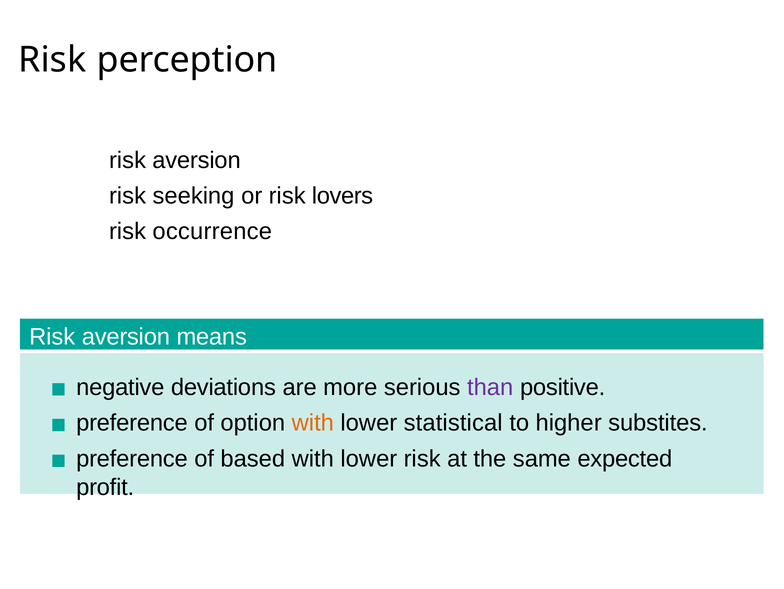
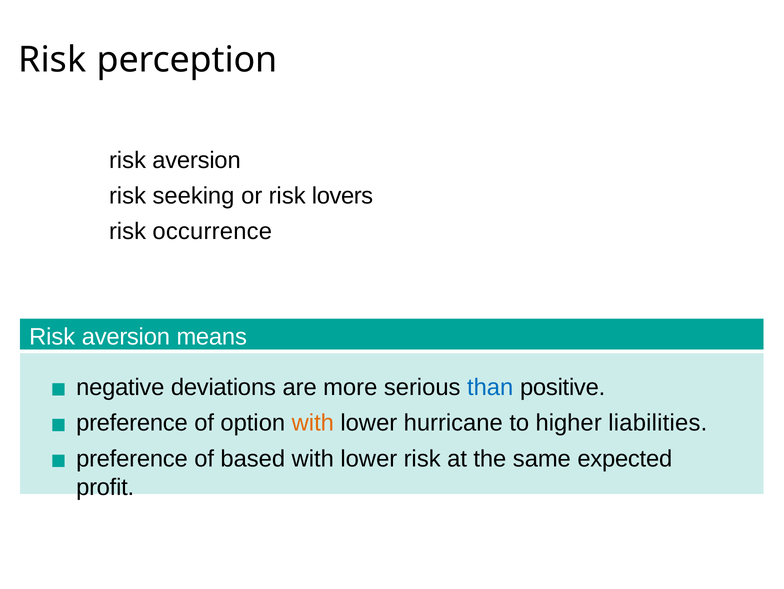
than colour: purple -> blue (490, 387)
statistical: statistical -> hurricane (453, 423)
substites: substites -> liabilities (658, 423)
